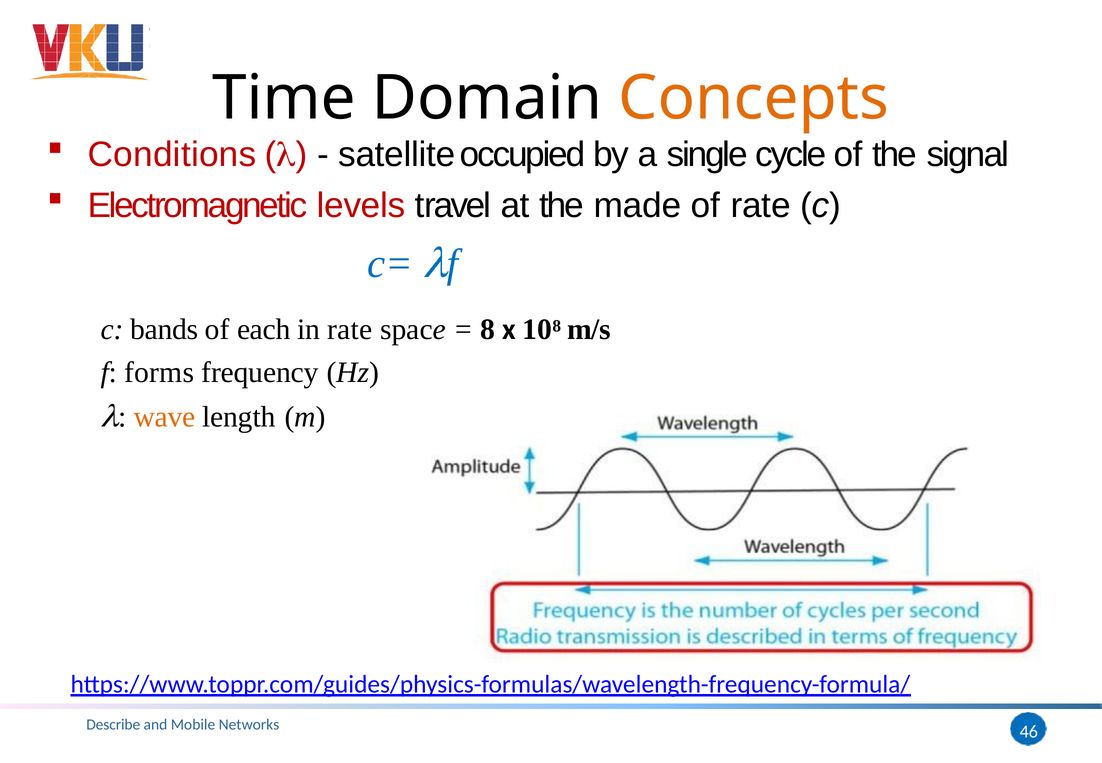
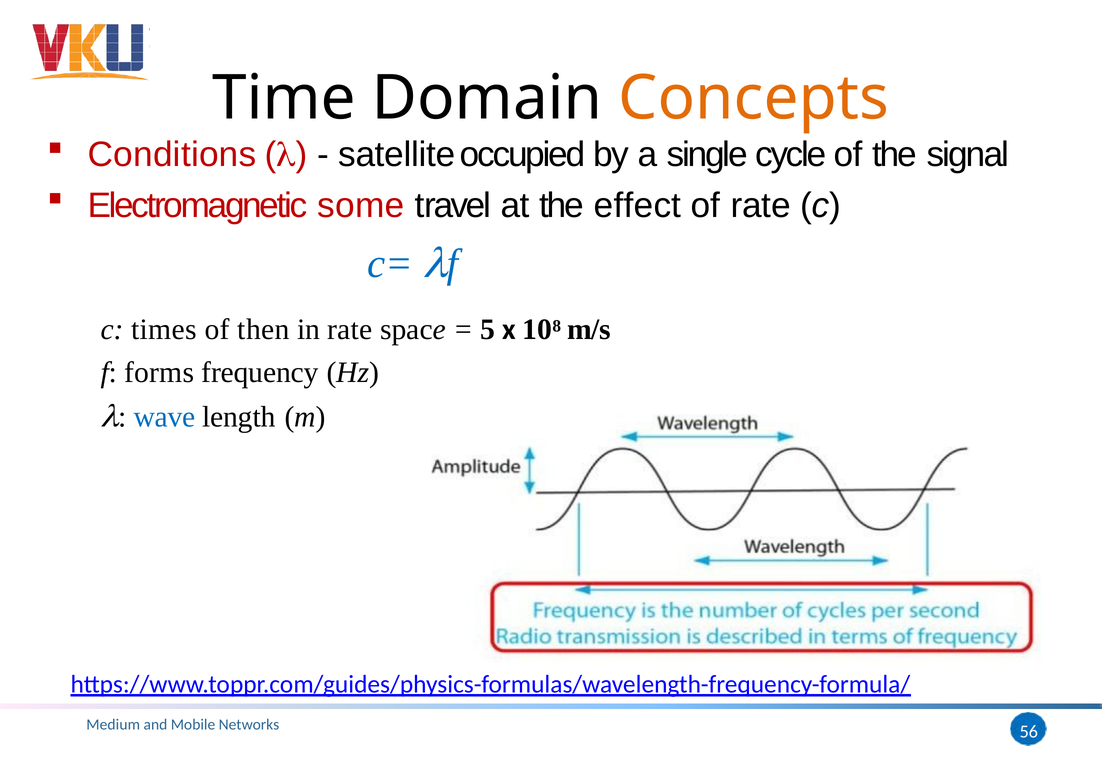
levels: levels -> some (361, 205)
made: made -> effect (637, 205)
bands: bands -> times (164, 330)
each: each -> then (263, 330)
8: 8 -> 5 (488, 330)
wave colour: orange -> blue (165, 417)
Describe: Describe -> Medium (113, 724)
46: 46 -> 56 (1029, 732)
